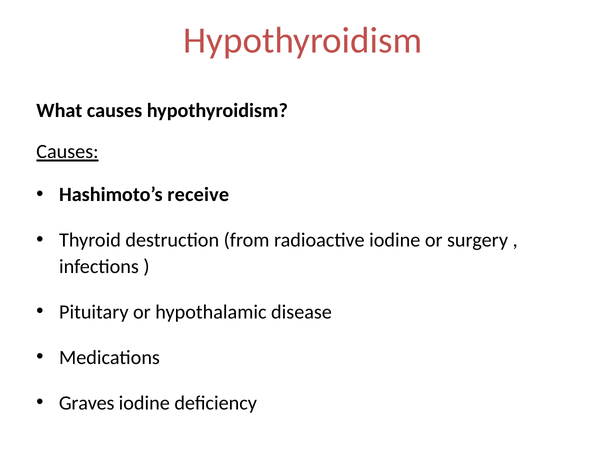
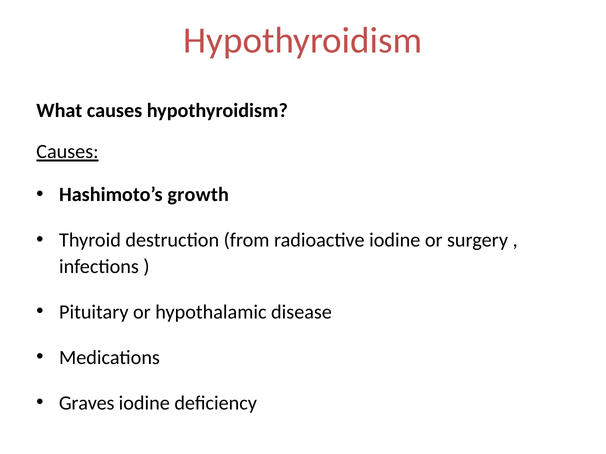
receive: receive -> growth (198, 195)
